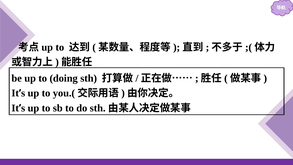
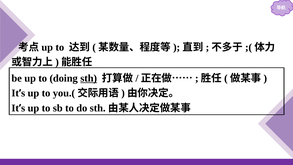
sth underline: none -> present (89, 78)
